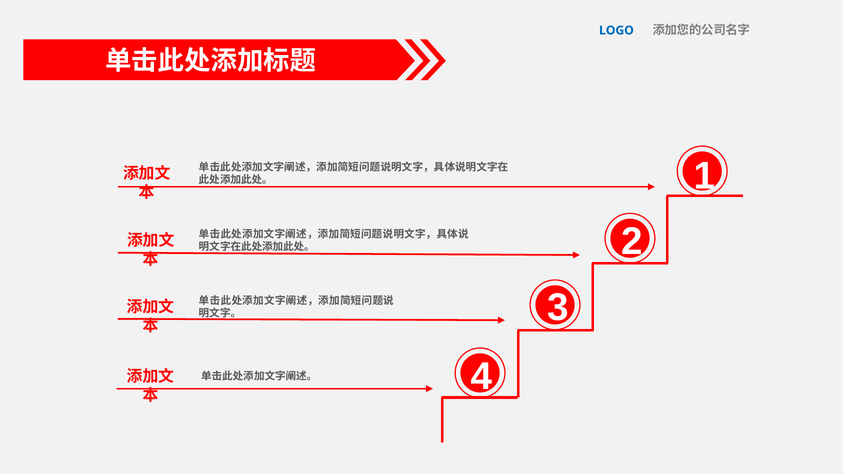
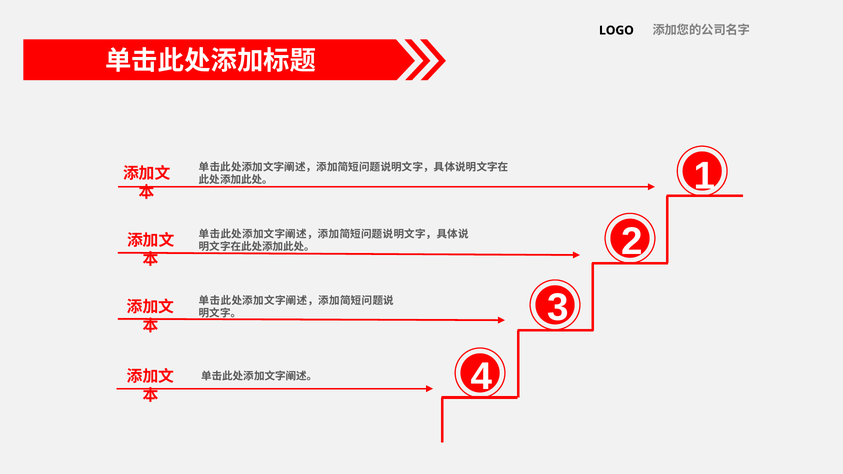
LOGO colour: blue -> black (616, 30)
